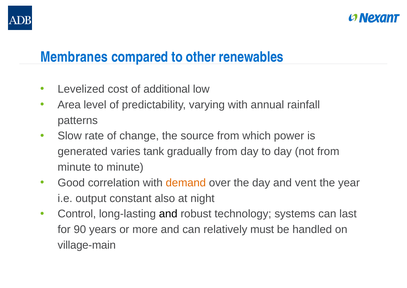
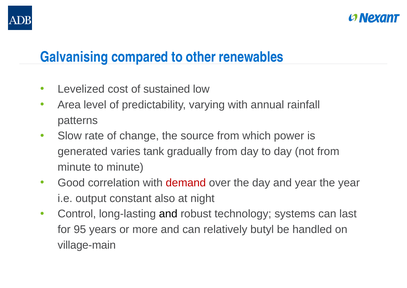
Membranes: Membranes -> Galvanising (74, 57)
additional: additional -> sustained (167, 89)
demand colour: orange -> red (186, 183)
and vent: vent -> year (306, 183)
90: 90 -> 95 (80, 230)
must: must -> butyl (262, 230)
